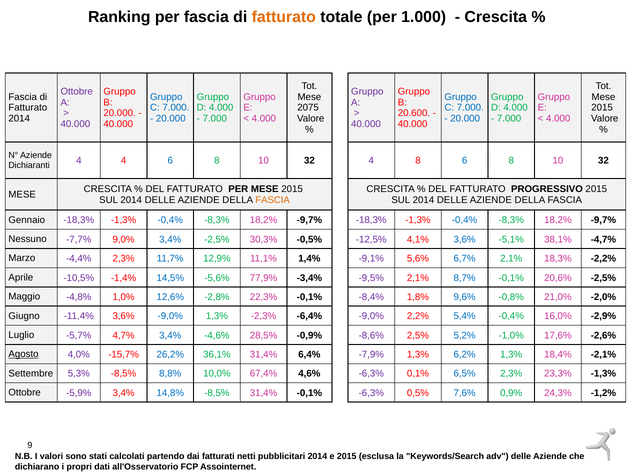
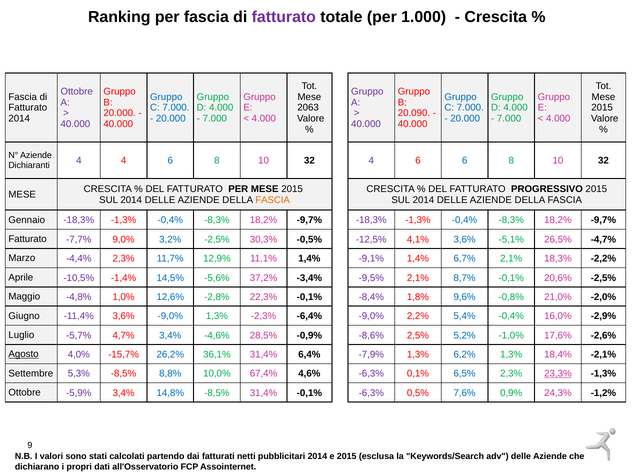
fatturato colour: orange -> purple (284, 17)
2075: 2075 -> 2063 (308, 108)
20.600: 20.600 -> 20.090 (414, 113)
32 4 8: 8 -> 6 (418, 161)
Nessuno: Nessuno -> Fatturato (28, 239)
9,0% 3,4%: 3,4% -> 3,2% (170, 239)
38,1%: 38,1% -> 26,5% (558, 239)
-9,1% 5,6%: 5,6% -> 1,4% (418, 258)
77,9%: 77,9% -> 37,2% (264, 278)
23,3% underline: none -> present (558, 373)
